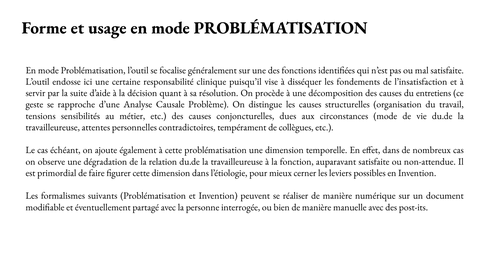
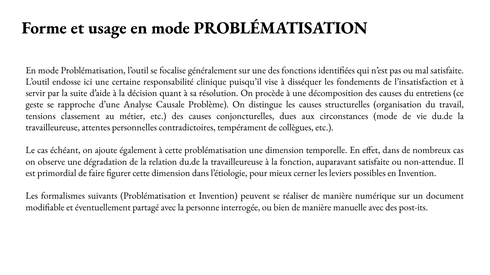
sensibilités: sensibilités -> classement (80, 116)
